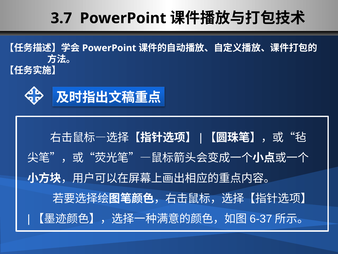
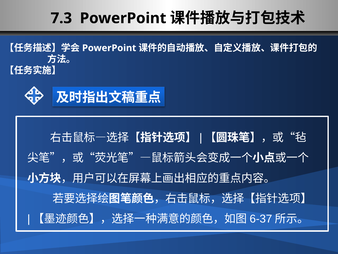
3.7: 3.7 -> 7.3 (61, 18)
